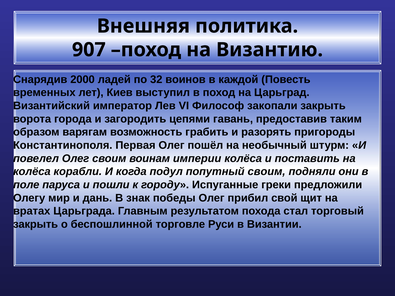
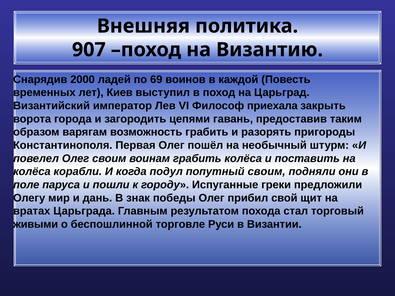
32: 32 -> 69 (156, 80)
закопали: закопали -> приехала (272, 106)
воинам империи: империи -> грабить (197, 159)
закрыть: закрыть -> живыми (36, 224)
